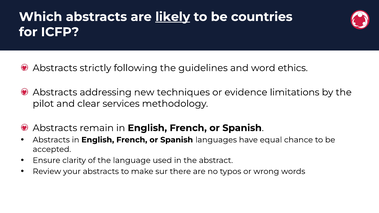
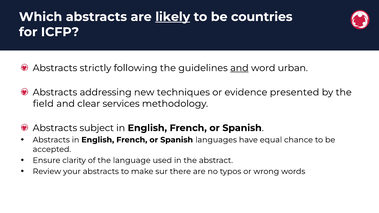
and underline: none -> present (239, 68)
ethics: ethics -> urban (293, 68)
limitations: limitations -> presented (295, 92)
pilot: pilot -> field (43, 104)
remain: remain -> subject (97, 128)
